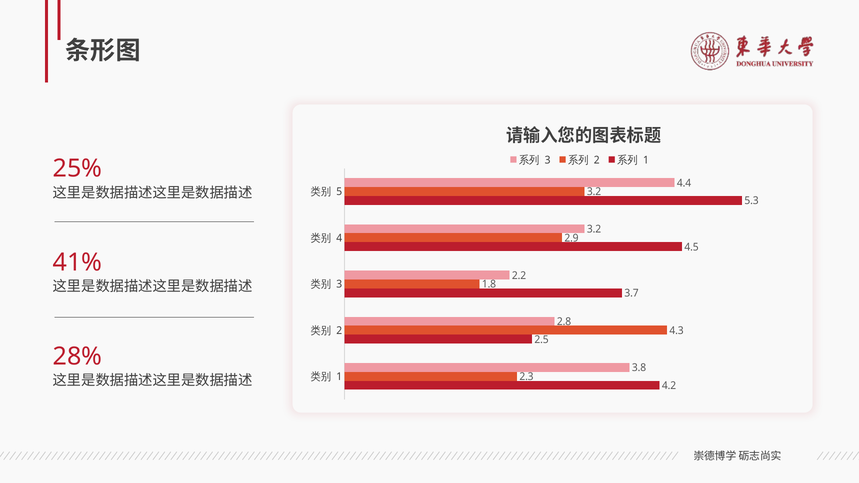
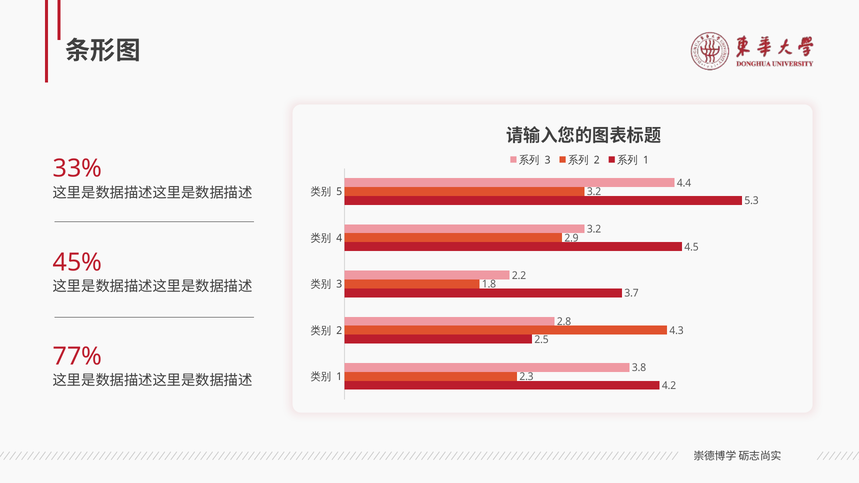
25%: 25% -> 33% (77, 169)
41%: 41% -> 45% (77, 263)
28%: 28% -> 77% (77, 357)
